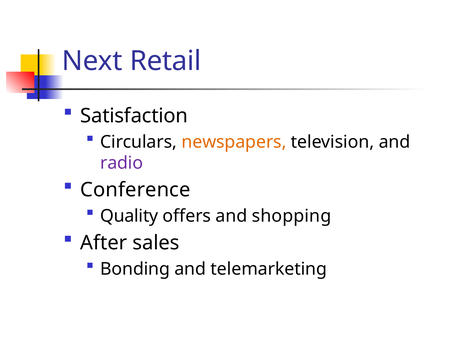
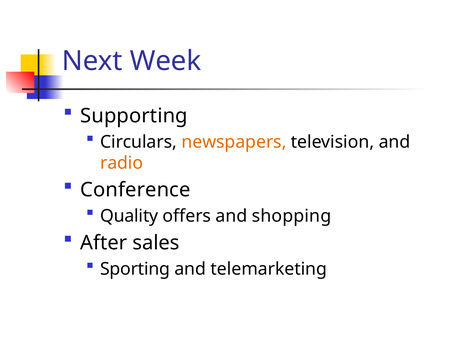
Retail: Retail -> Week (166, 61)
Satisfaction: Satisfaction -> Supporting (134, 116)
radio colour: purple -> orange (122, 163)
Bonding: Bonding -> Sporting (135, 269)
